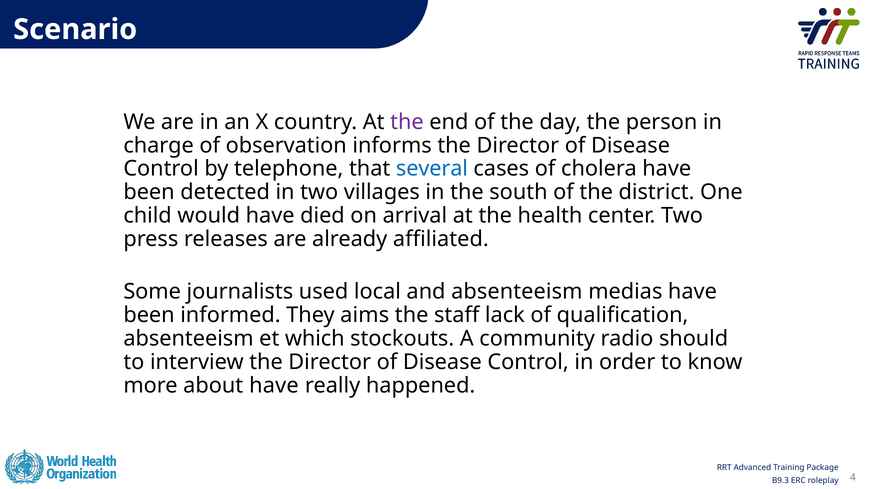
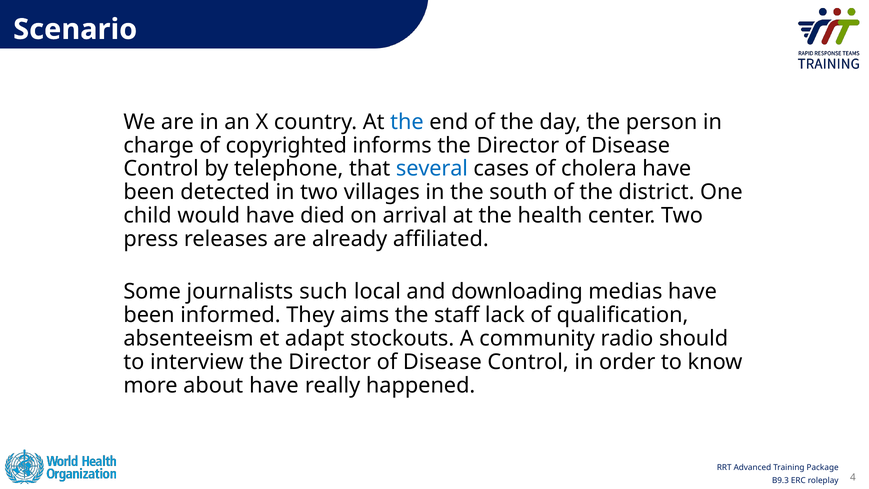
the colour: purple -> blue (407, 122)
observation: observation -> copyrighted (286, 145)
used: used -> such (323, 291)
and absenteeism: absenteeism -> downloading (517, 291)
which: which -> adapt (315, 338)
